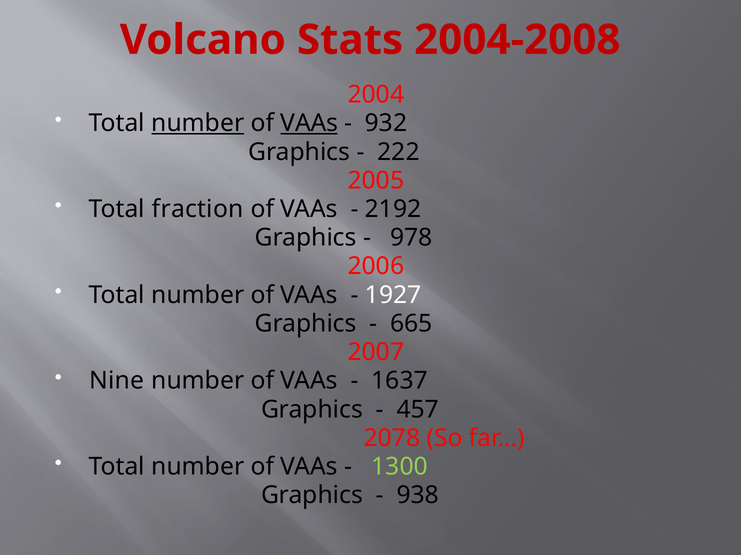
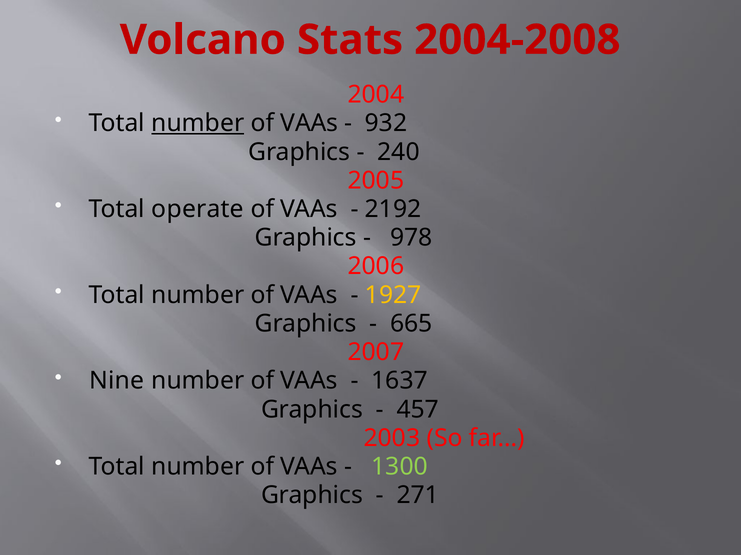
VAAs underline: present -> none (309, 123)
222: 222 -> 240 (399, 152)
fraction: fraction -> operate (198, 209)
1927 colour: white -> yellow (393, 295)
2078: 2078 -> 2003 (392, 439)
938: 938 -> 271 (418, 496)
